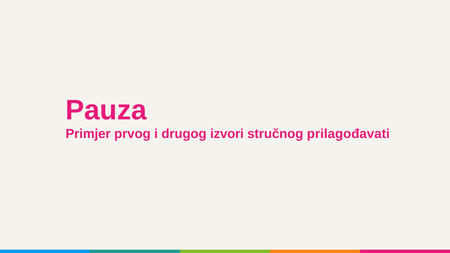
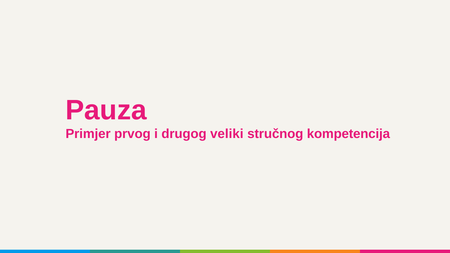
izvori: izvori -> veliki (227, 134)
prilagođavati: prilagođavati -> kompetencija (348, 134)
